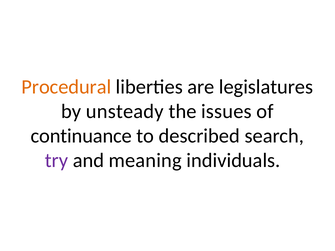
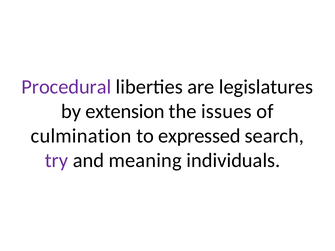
Procedural colour: orange -> purple (66, 87)
unsteady: unsteady -> extension (125, 111)
continuance: continuance -> culmination (81, 136)
described: described -> expressed (199, 136)
